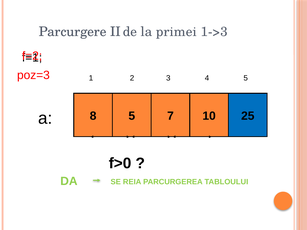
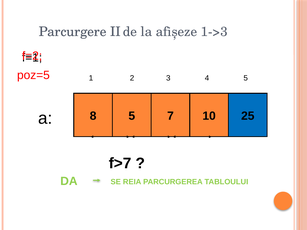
primei: primei -> afişeze (176, 32)
poz=3: poz=3 -> poz=5 (33, 75)
f>0: f>0 -> f>7 (120, 163)
